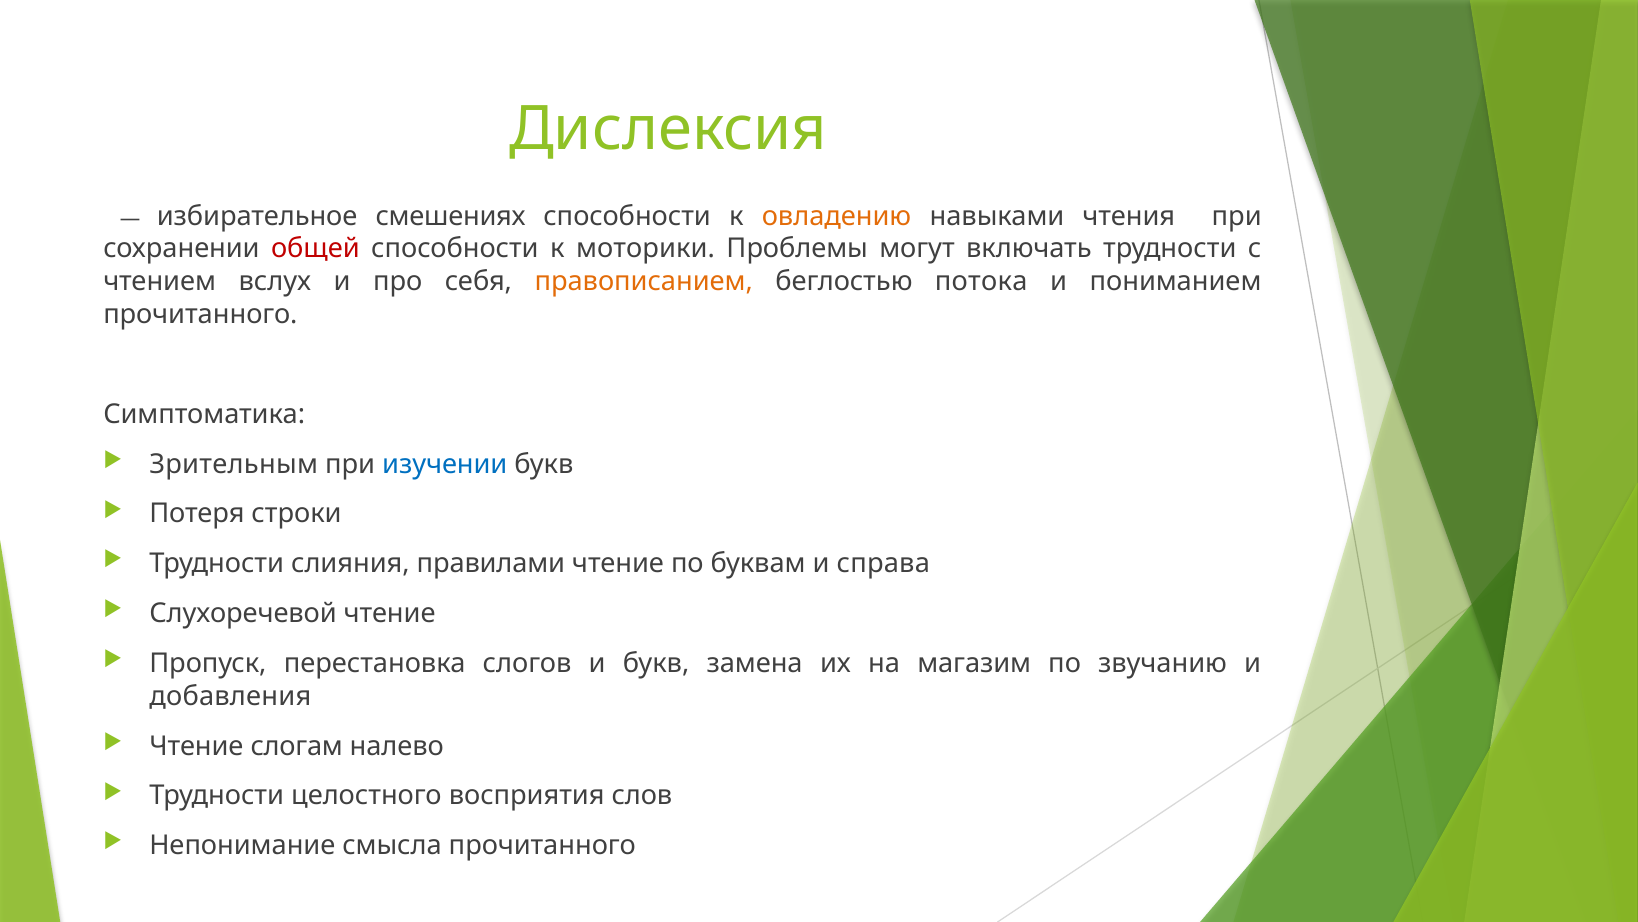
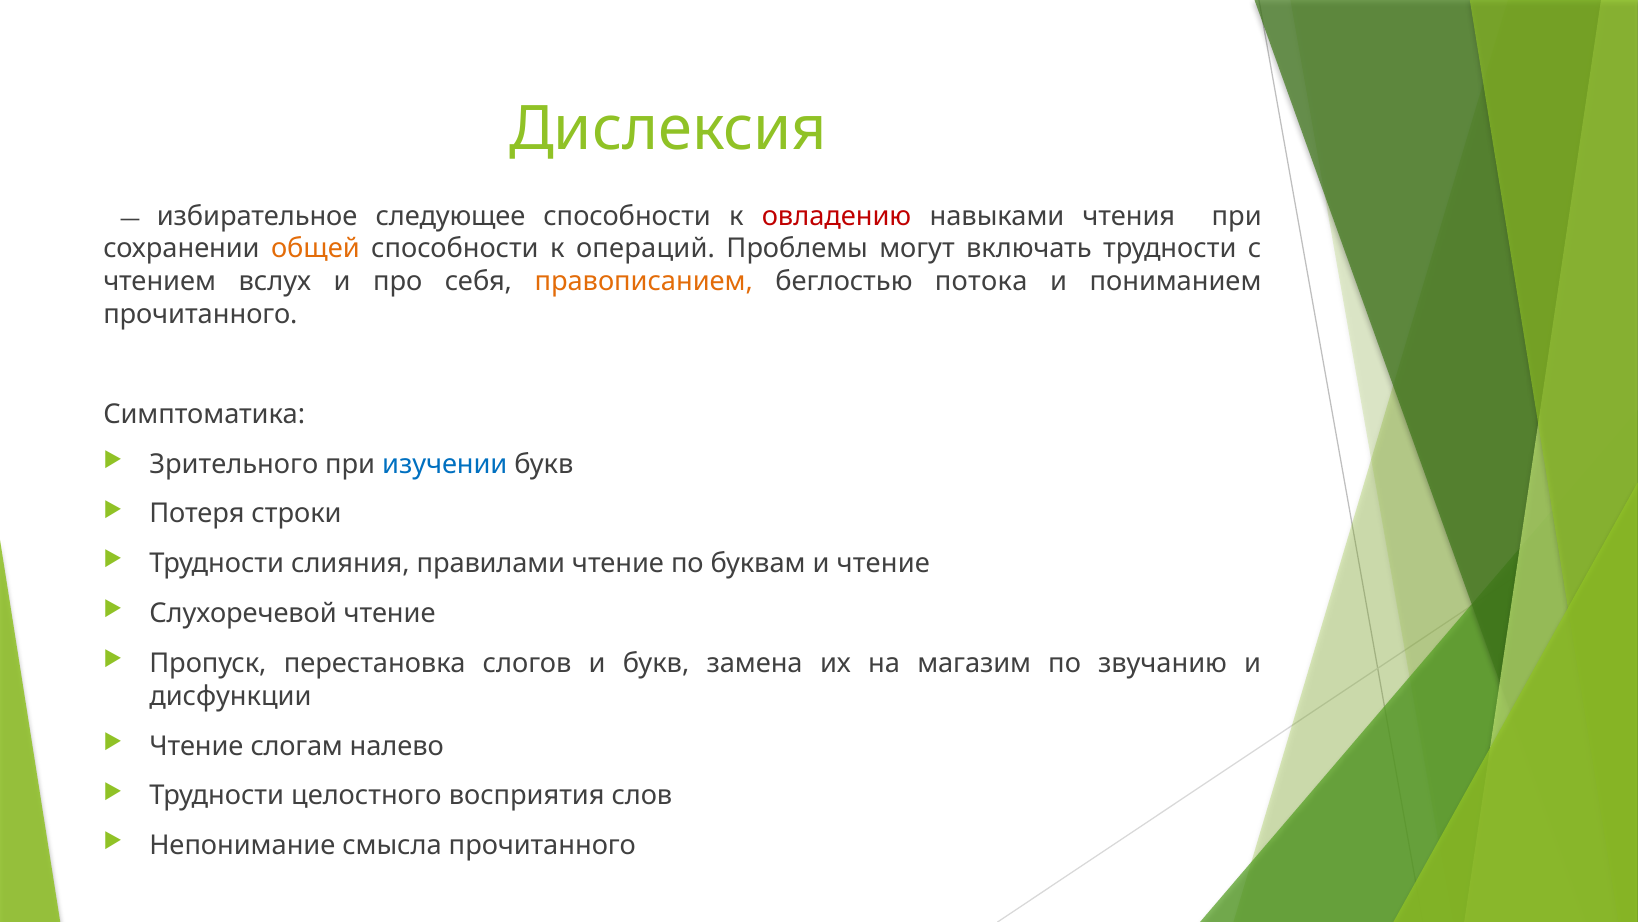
смешениях: смешениях -> следующее (451, 216)
овладению colour: orange -> red (837, 216)
общей colour: red -> orange (315, 249)
моторики: моторики -> операций (646, 249)
Зрительным: Зрительным -> Зрительного (234, 464)
и справа: справа -> чтение (883, 563)
добавления: добавления -> дисфункции (230, 696)
